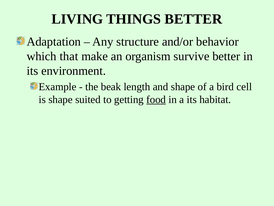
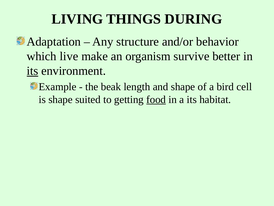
THINGS BETTER: BETTER -> DURING (193, 19)
that: that -> live (69, 56)
its underline: none -> present (32, 71)
